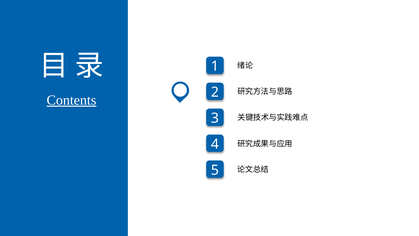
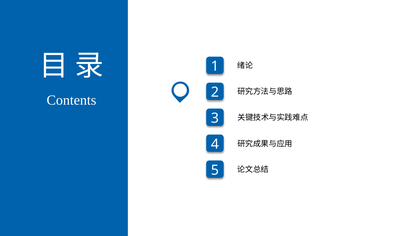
Contents underline: present -> none (71, 100)
